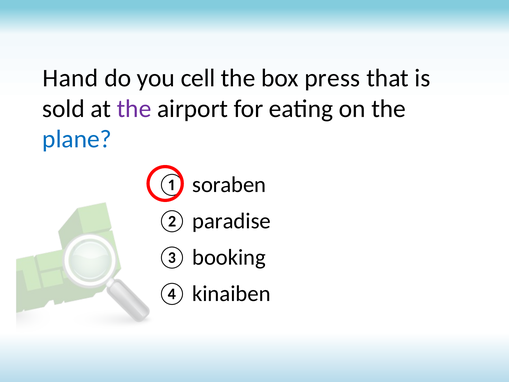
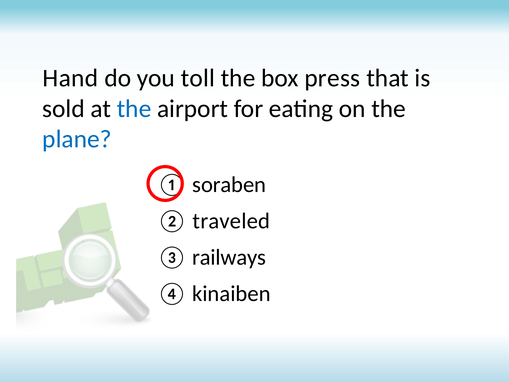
cell: cell -> toll (198, 78)
the colour: purple -> blue (134, 109)
paradise: paradise -> traveled (231, 221)
booking: booking -> railways (229, 257)
